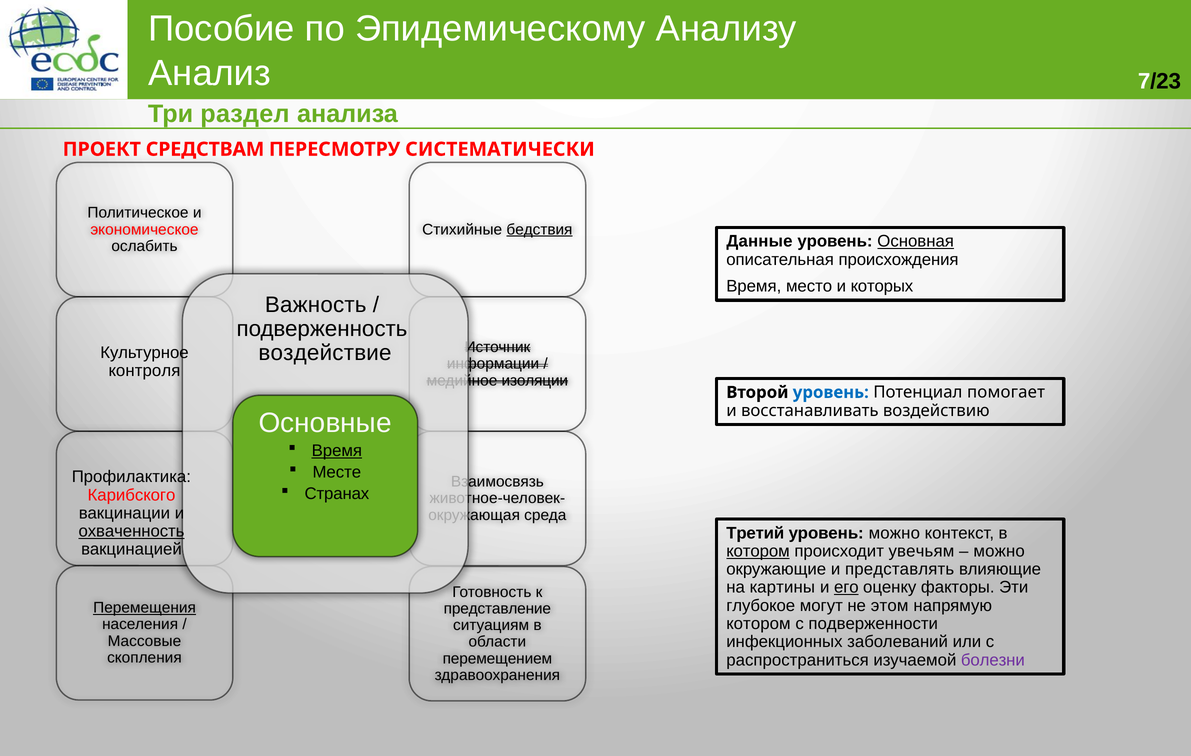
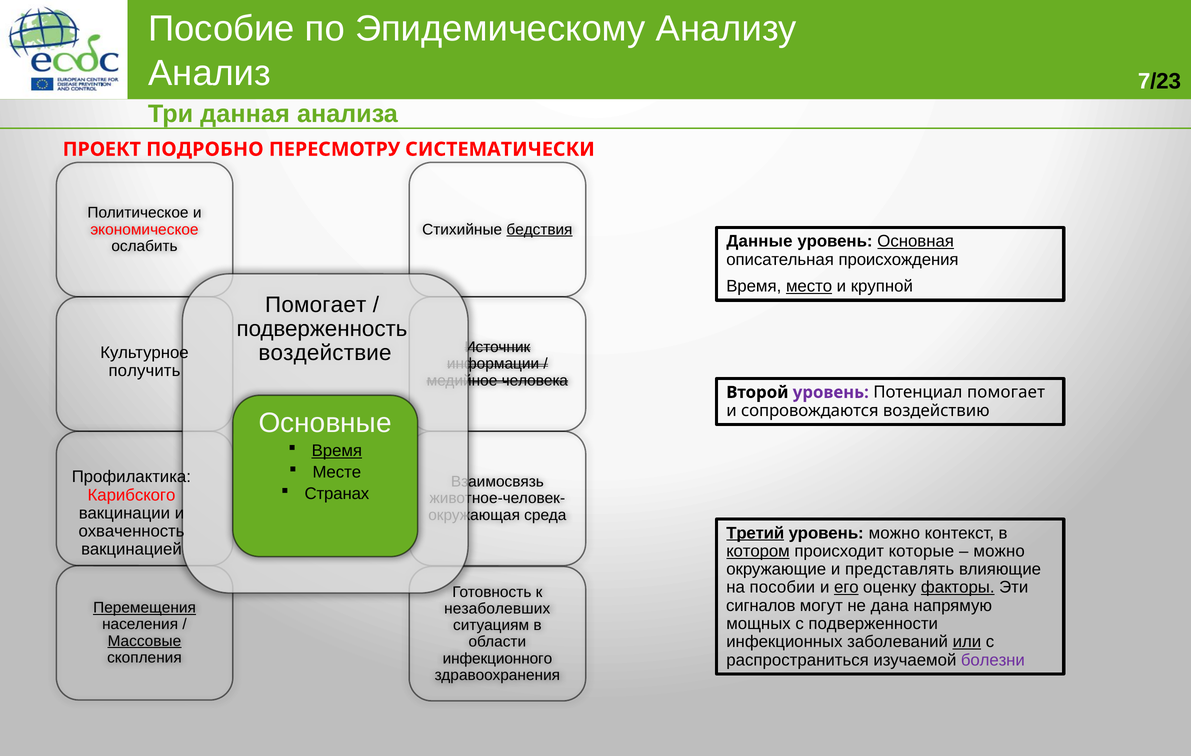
раздел: раздел -> данная (245, 114)
СРЕДСТВАМ: СРЕДСТВАМ -> ПОДРОБНО (205, 149)
место underline: none -> present (809, 286)
которых: которых -> крупной (882, 286)
Важность: Важность -> Помогает (316, 305)
контроля: контроля -> получить (144, 371)
изоляции: изоляции -> человека (535, 381)
уровень colour: blue -> purple (831, 392)
восстанавливать: восстанавливать -> сопровождаются (810, 411)
охваченность underline: present -> none (131, 531)
Третий underline: none -> present (755, 533)
увечьям: увечьям -> которые (921, 551)
картины: картины -> пособии (782, 588)
факторы underline: none -> present (958, 588)
глубокое: глубокое -> сигналов (761, 606)
этом: этом -> дана (890, 606)
представление: представление -> незаболевших (497, 609)
котором: котором -> мощных (759, 624)
Массовые underline: none -> present (144, 641)
или underline: none -> present (967, 642)
перемещением: перемещением -> инфекционного (497, 659)
